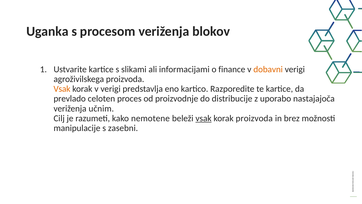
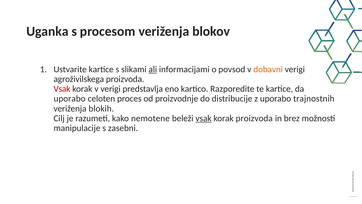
ali underline: none -> present (153, 69)
finance: finance -> povsod (232, 69)
Vsak colour: orange -> red (62, 89)
prevlado: prevlado -> uporabo (70, 99)
nastajajoča: nastajajoča -> trajnostnih (314, 99)
učnim: učnim -> blokih (101, 108)
